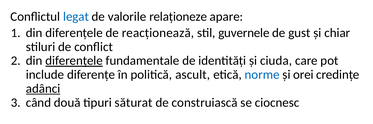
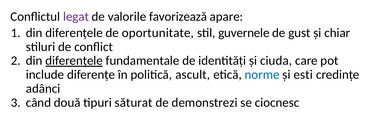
legat colour: blue -> purple (76, 17)
relaționeze: relaționeze -> favorizează (178, 17)
reacționează: reacționează -> oportunitate (158, 33)
orei: orei -> esti (303, 75)
adânci underline: present -> none (43, 89)
construiască: construiască -> demonstrezi (205, 103)
